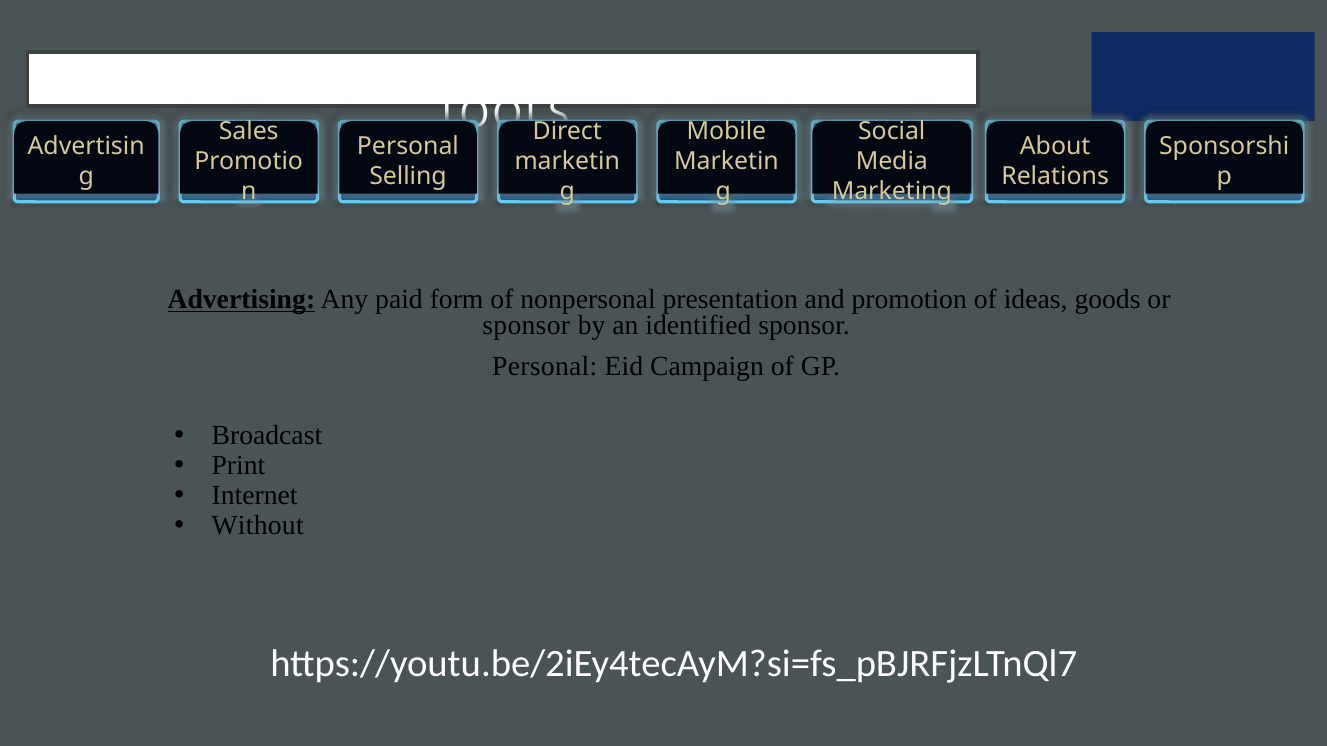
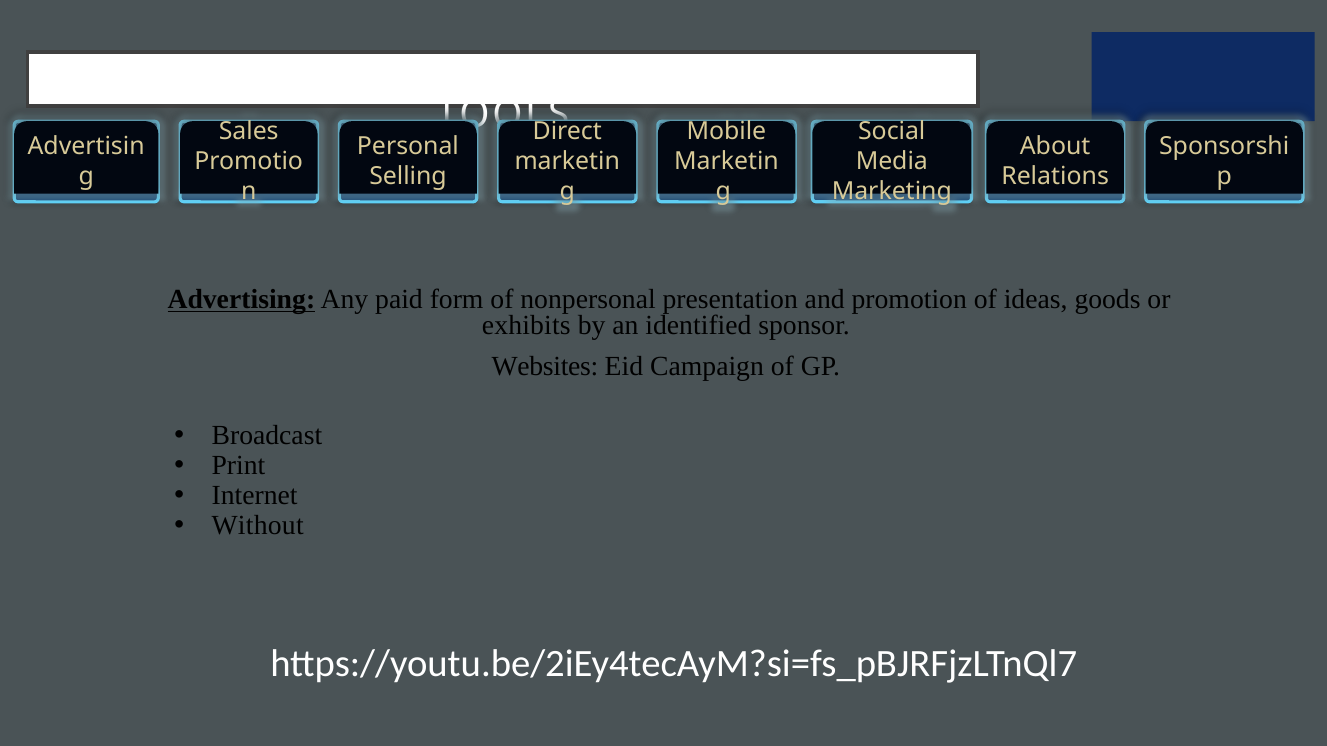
sponsor: sponsor -> exhibits (526, 326)
Personal: Personal -> Websites (545, 366)
